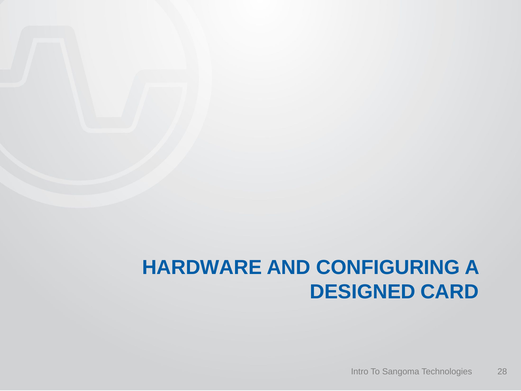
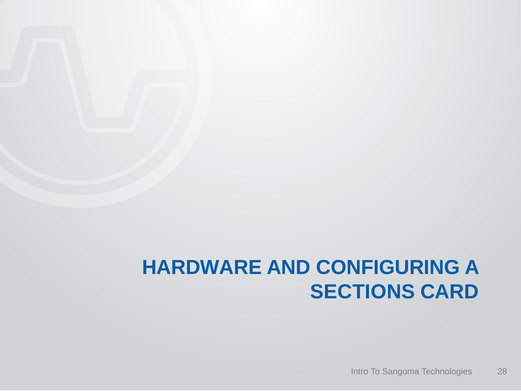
DESIGNED: DESIGNED -> SECTIONS (363, 292)
